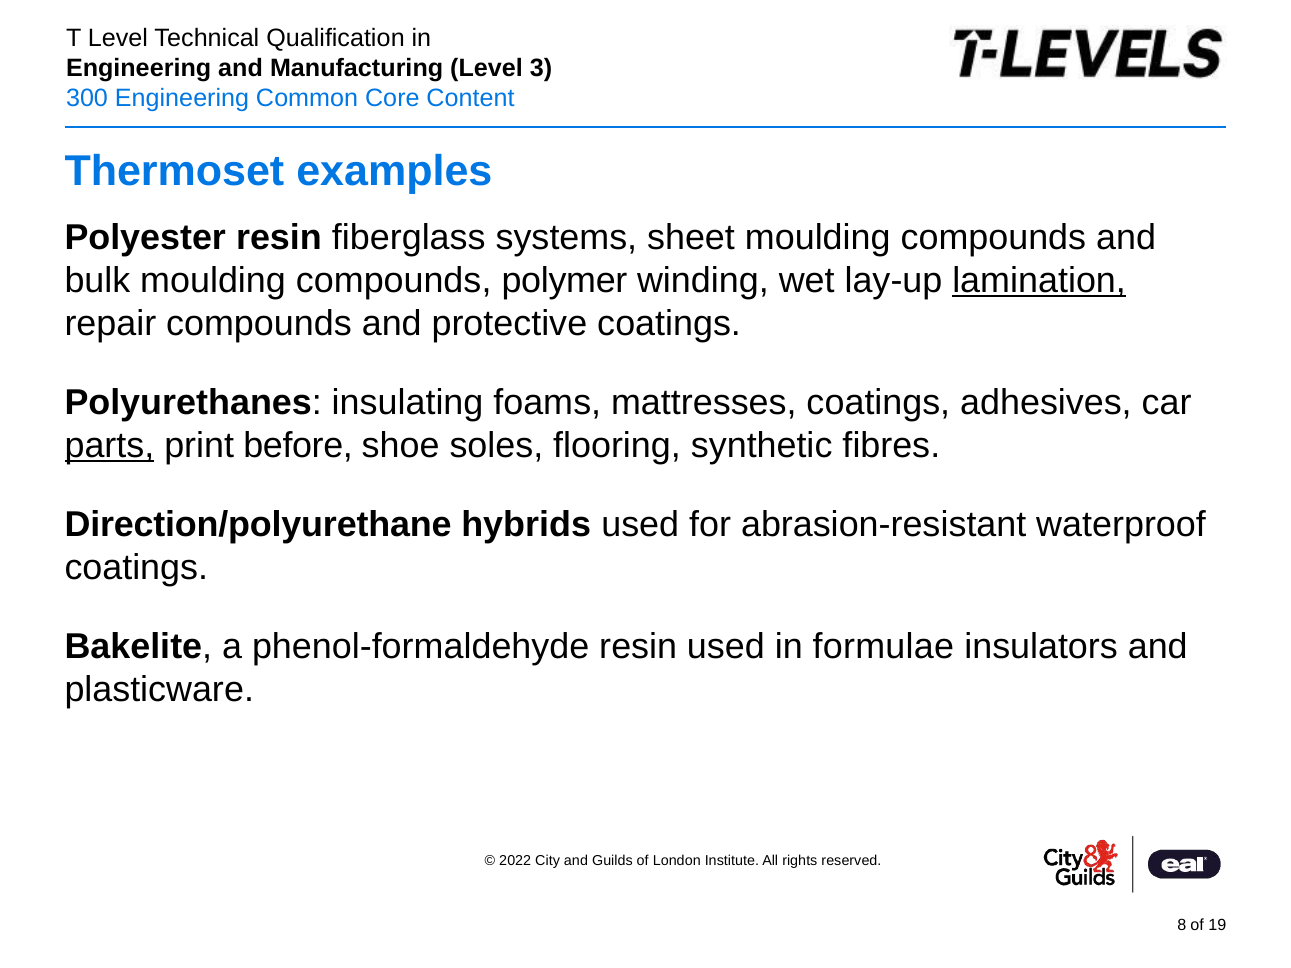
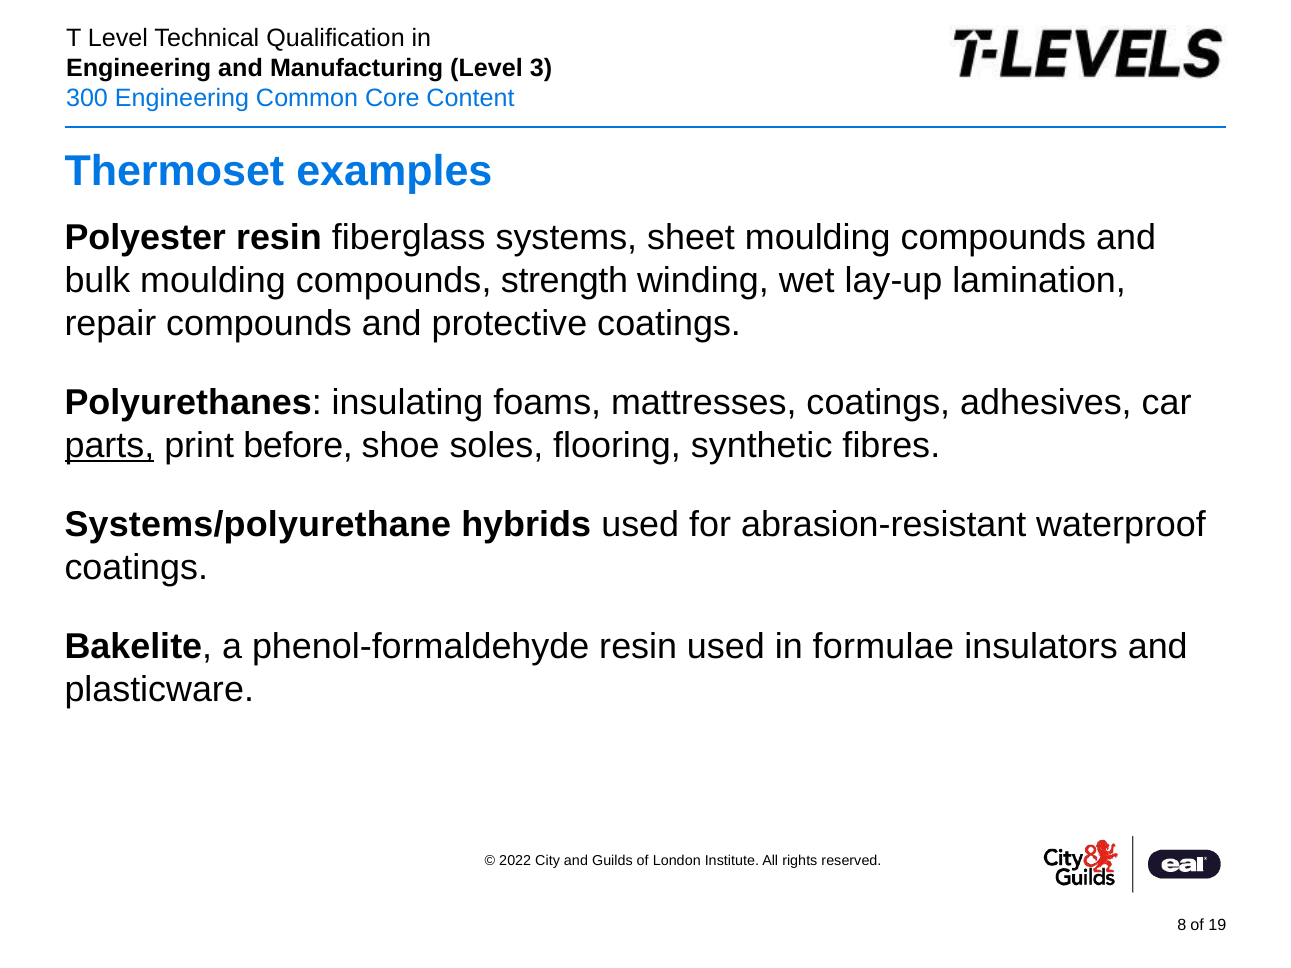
polymer: polymer -> strength (564, 281)
lamination underline: present -> none (1039, 281)
Direction/polyurethane: Direction/polyurethane -> Systems/polyurethane (258, 525)
